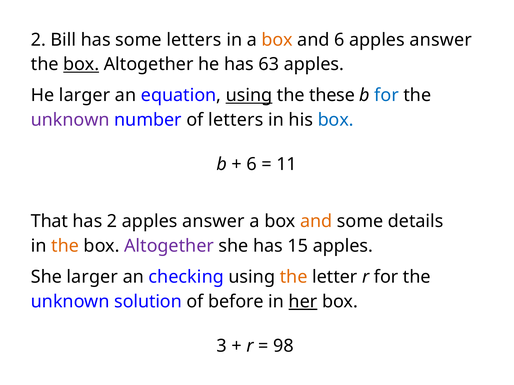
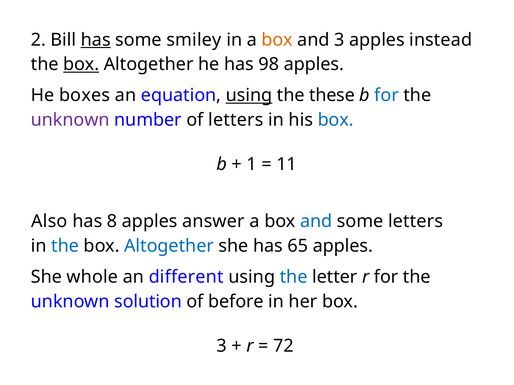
has underline: none -> present (96, 40)
some letters: letters -> smiley (194, 40)
and 6: 6 -> 3 (339, 40)
answer: answer -> instead (441, 40)
63: 63 -> 98 (269, 64)
He larger: larger -> boxes (85, 96)
6: 6 -> 1 (252, 164)
That: That -> Also (49, 222)
has 2: 2 -> 8 (112, 222)
and colour: orange -> blue (316, 222)
some details: details -> letters (416, 222)
the colour: orange -> blue (65, 246)
Altogether colour: purple -> blue (169, 246)
15: 15 -> 65 (298, 246)
She larger: larger -> whole (92, 277)
checking: checking -> different (186, 277)
the colour: orange -> blue (294, 277)
her underline: present -> none (303, 302)
98: 98 -> 72 (283, 346)
